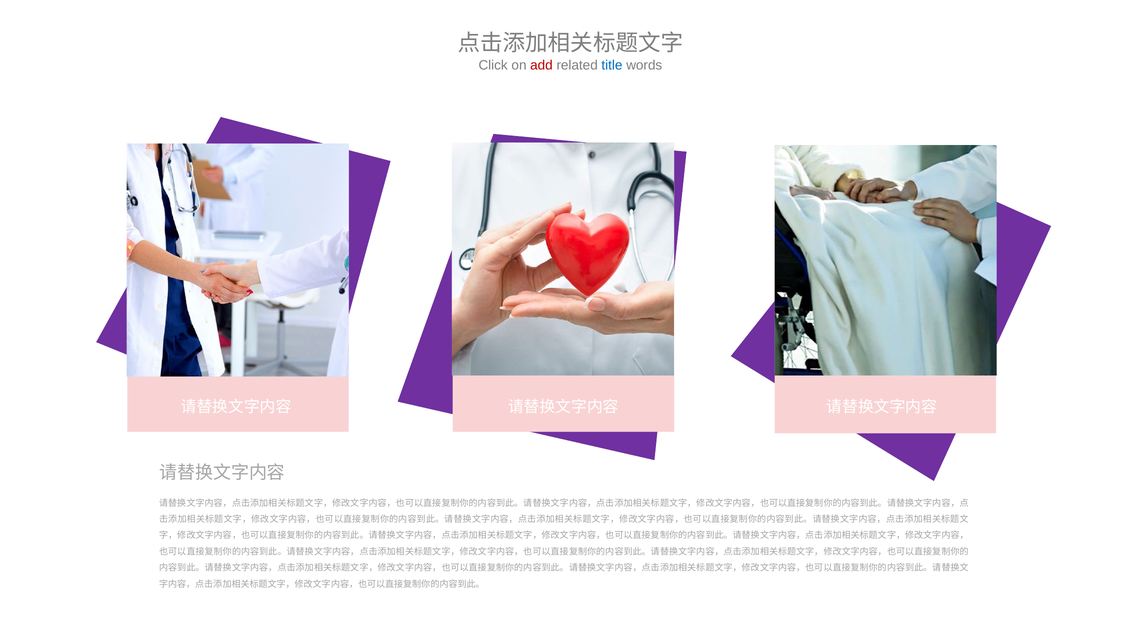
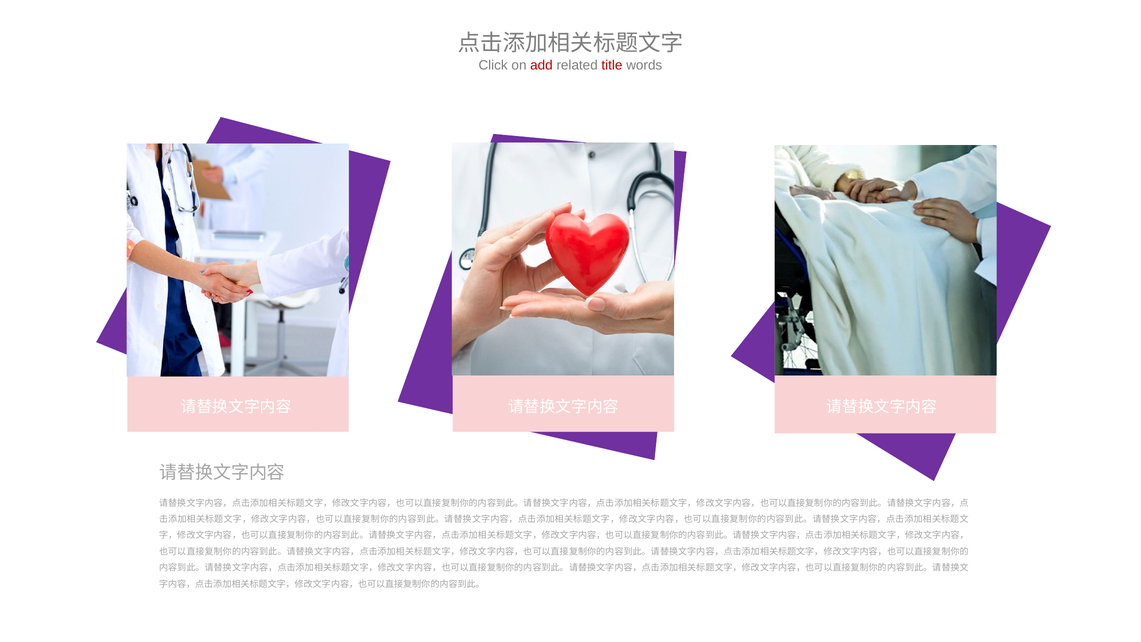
title colour: blue -> red (612, 65)
